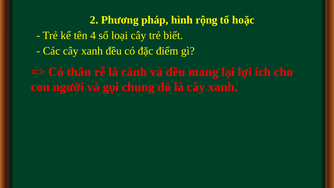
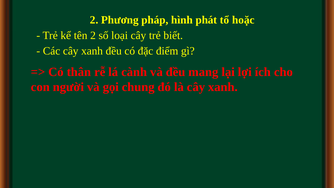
rộng: rộng -> phát (206, 20)
tên 4: 4 -> 2 (93, 35)
